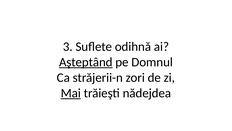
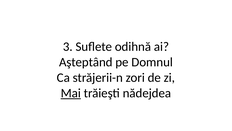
Aşteptând underline: present -> none (86, 62)
